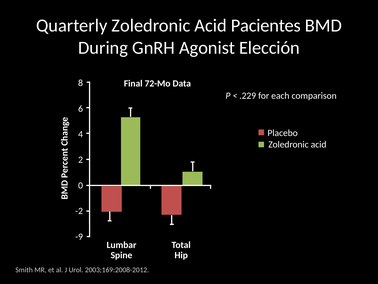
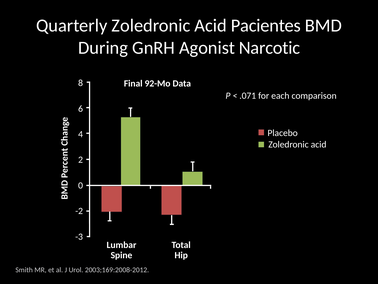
Elección: Elección -> Narcotic (269, 48)
72-Mo: 72-Mo -> 92-Mo (158, 83)
.229: .229 -> .071 (248, 96)
-9: -9 -> -3 (79, 236)
